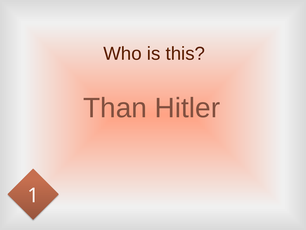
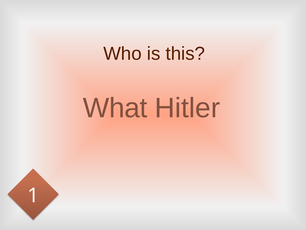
Than: Than -> What (115, 108)
